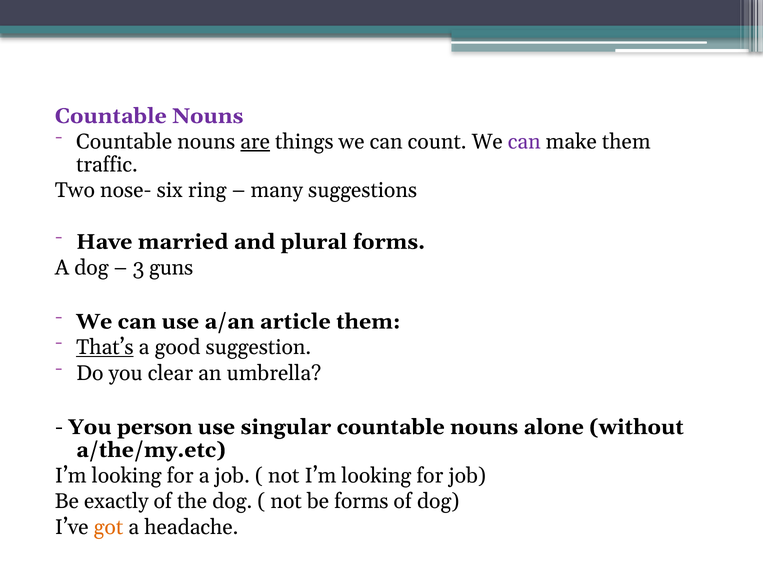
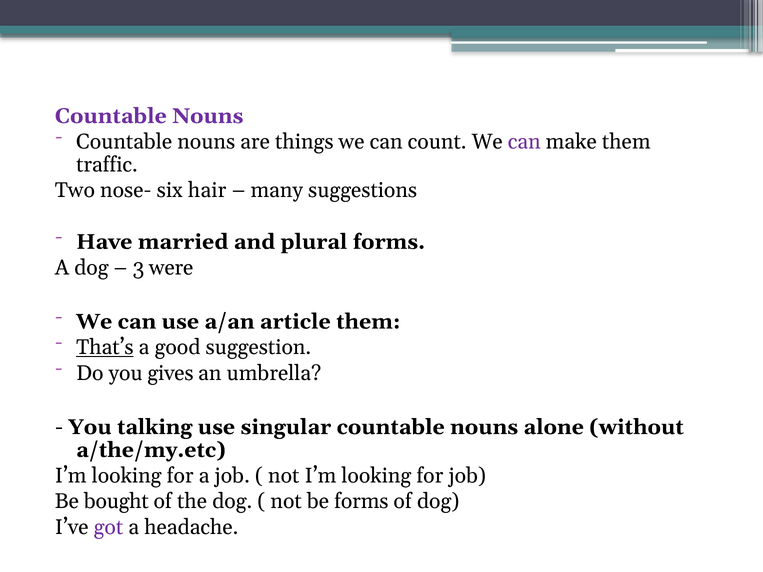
are underline: present -> none (255, 142)
ring: ring -> hair (207, 190)
guns: guns -> were (171, 268)
clear: clear -> gives (171, 373)
person: person -> talking (155, 427)
exactly: exactly -> bought (116, 502)
got colour: orange -> purple (108, 527)
